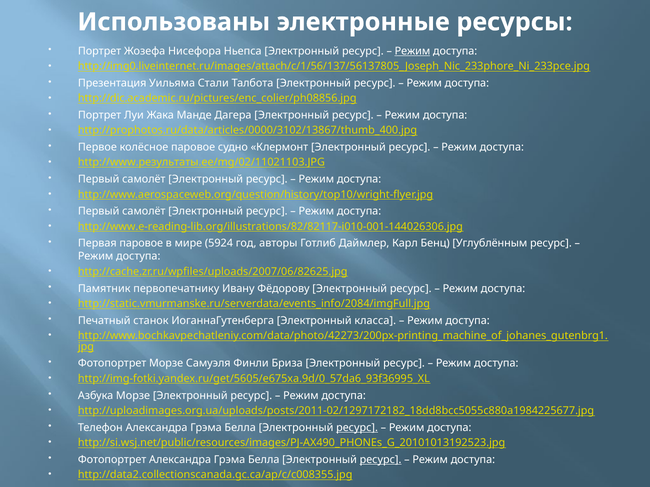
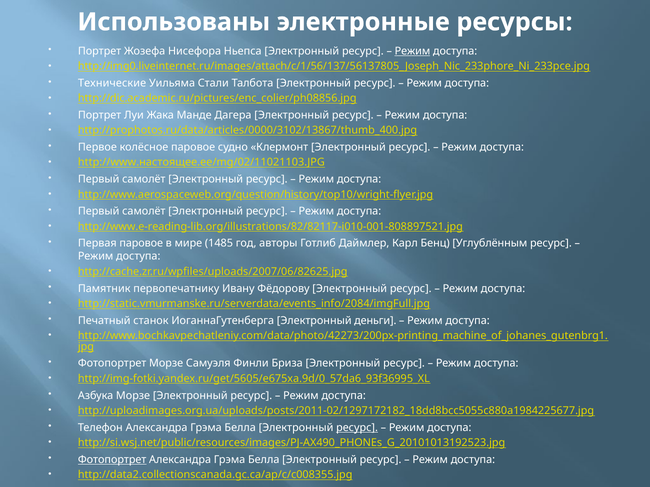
Презентация: Презентация -> Технические (112, 83)
http://www.результаты.ee/mg/02/11021103.JPG: http://www.результаты.ee/mg/02/11021103.JPG -> http://www.настоящее.ee/mg/02/11021103.JPG (201, 163)
http://www.e-reading-lib.org/illustrations/82/82117-i010-001-144026306.jpg: http://www.e-reading-lib.org/illustrations/82/82117-i010-001-144026306.jpg -> http://www.e-reading-lib.org/illustrations/82/82117-i010-001-808897521.jpg (270, 227)
5924: 5924 -> 1485 (219, 244)
класса: класса -> деньги (375, 321)
Фотопортрет underline: none -> present (112, 460)
ресурс underline: present -> none (381, 460)
